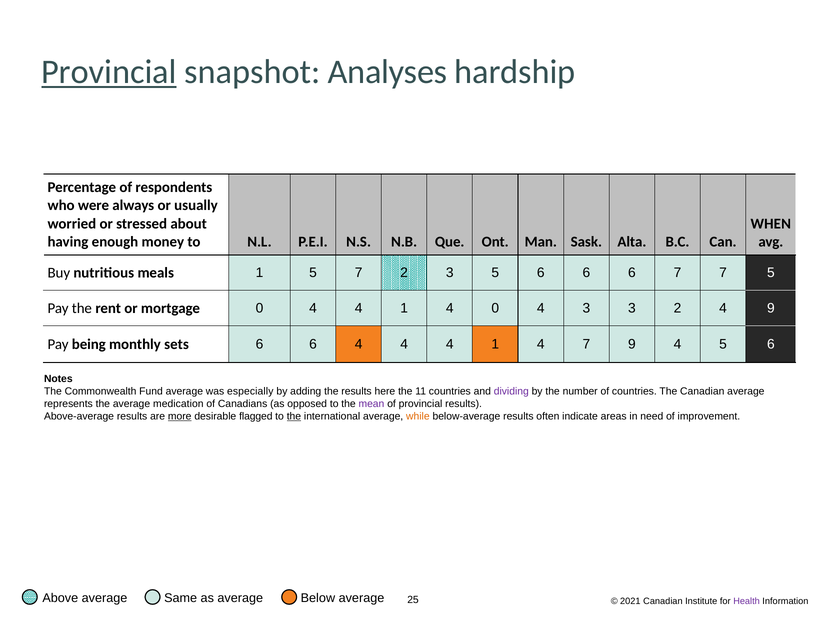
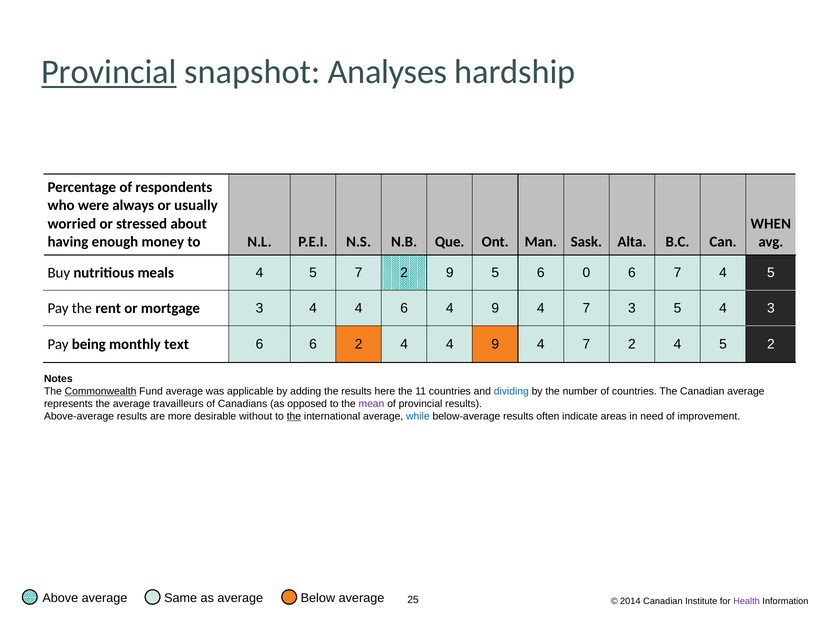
meals 1: 1 -> 4 (260, 273)
2 3: 3 -> 9 (450, 273)
5 6 6: 6 -> 0 (586, 273)
7 7: 7 -> 4 (723, 273)
mortgage 0: 0 -> 3 (260, 308)
1: 1 -> 6 (404, 308)
0: 0 -> 9 (495, 308)
3: 3 -> 7 (586, 308)
3 2: 2 -> 5 (678, 308)
4 9: 9 -> 3 (771, 308)
sets: sets -> text (177, 344)
6 4: 4 -> 2 (359, 344)
1: 1 -> 9 (495, 344)
4 7 9: 9 -> 2 (632, 344)
4 5 6: 6 -> 2 (771, 344)
Commonwealth underline: none -> present (101, 391)
especially: especially -> applicable (250, 391)
dividing colour: purple -> blue (511, 391)
medication: medication -> travailleurs (178, 403)
more underline: present -> none (180, 416)
flagged: flagged -> without (256, 416)
while colour: orange -> blue (418, 416)
2021: 2021 -> 2014 (630, 601)
